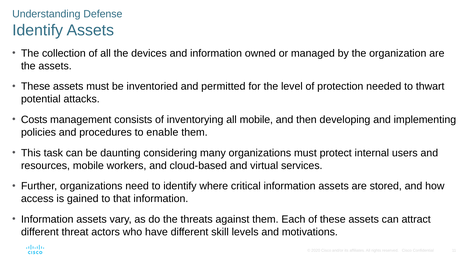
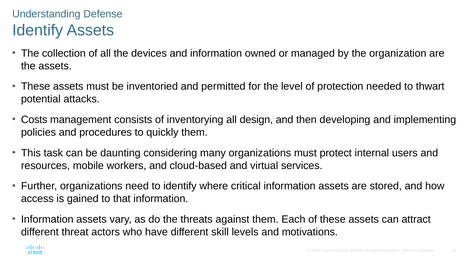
all mobile: mobile -> design (256, 120)
enable: enable -> quickly (162, 132)
